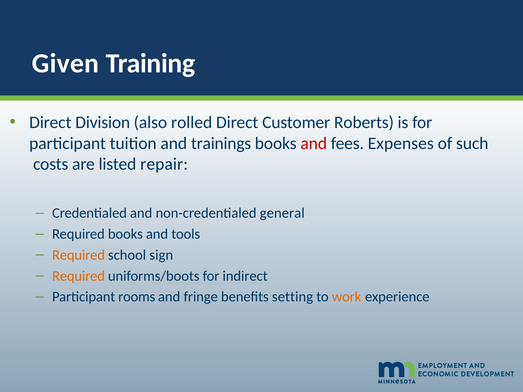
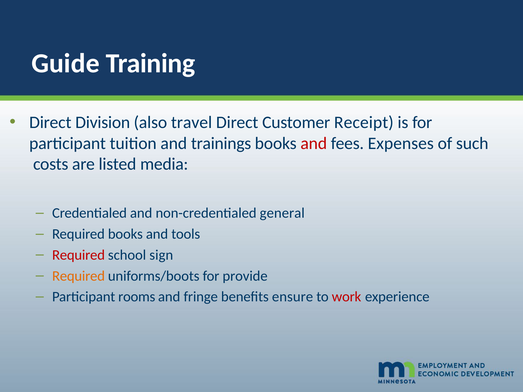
Given: Given -> Guide (66, 63)
rolled: rolled -> travel (192, 122)
Roberts: Roberts -> Receipt (364, 122)
repair: repair -> media (164, 164)
Required colour: orange -> red (78, 255)
indirect: indirect -> provide (245, 276)
setting: setting -> ensure (293, 297)
work colour: orange -> red (347, 297)
